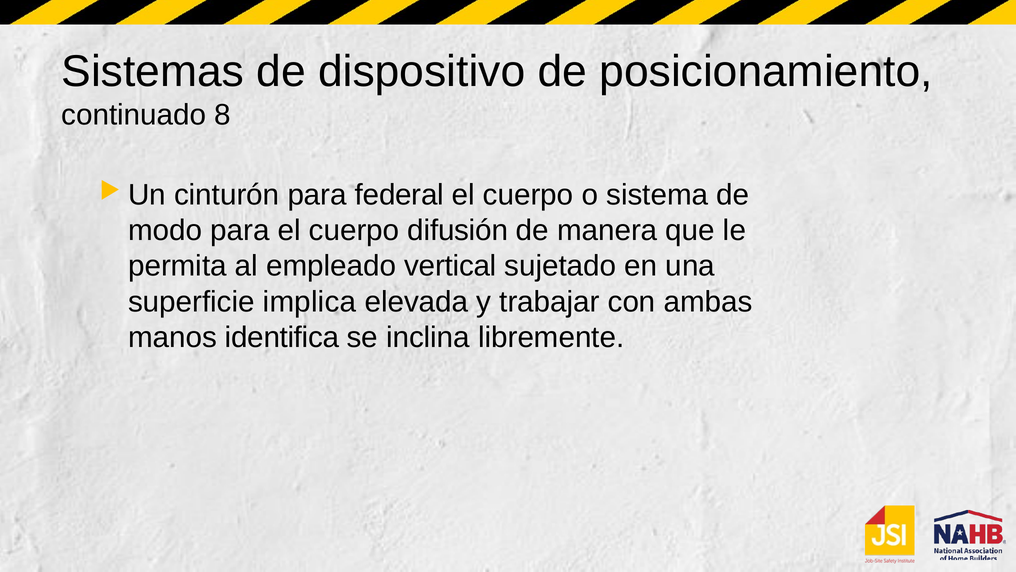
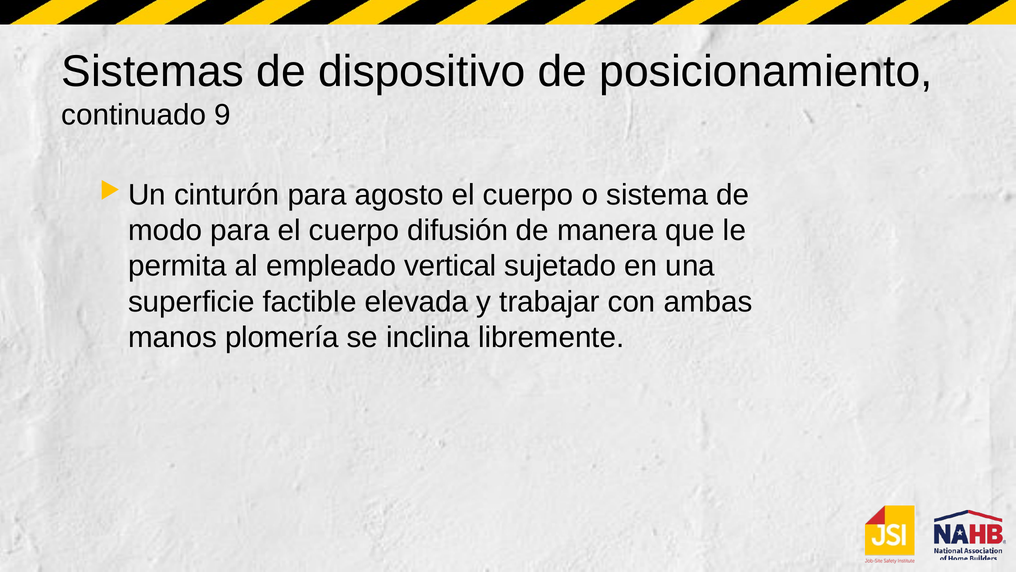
8: 8 -> 9 (223, 115)
federal: federal -> agosto (399, 195)
implica: implica -> factible (310, 301)
identifica: identifica -> plomería (282, 337)
